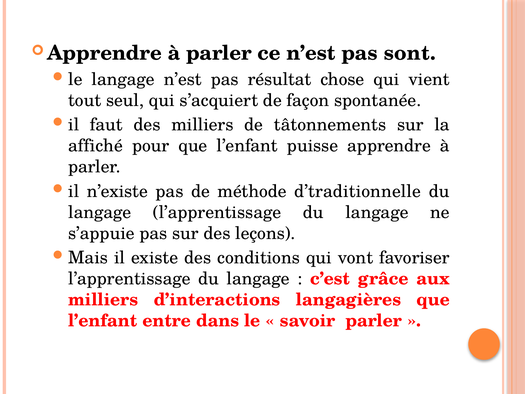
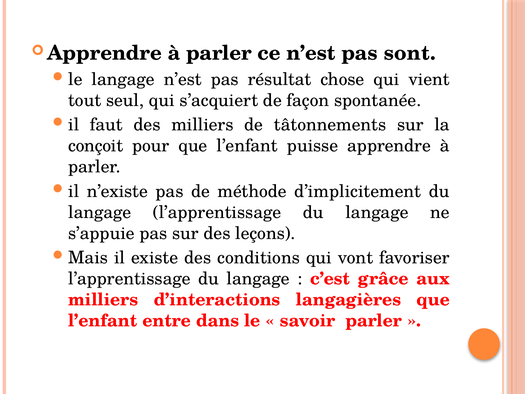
affiché: affiché -> conçoit (96, 146)
d’traditionnelle: d’traditionnelle -> d’implicitement (358, 191)
